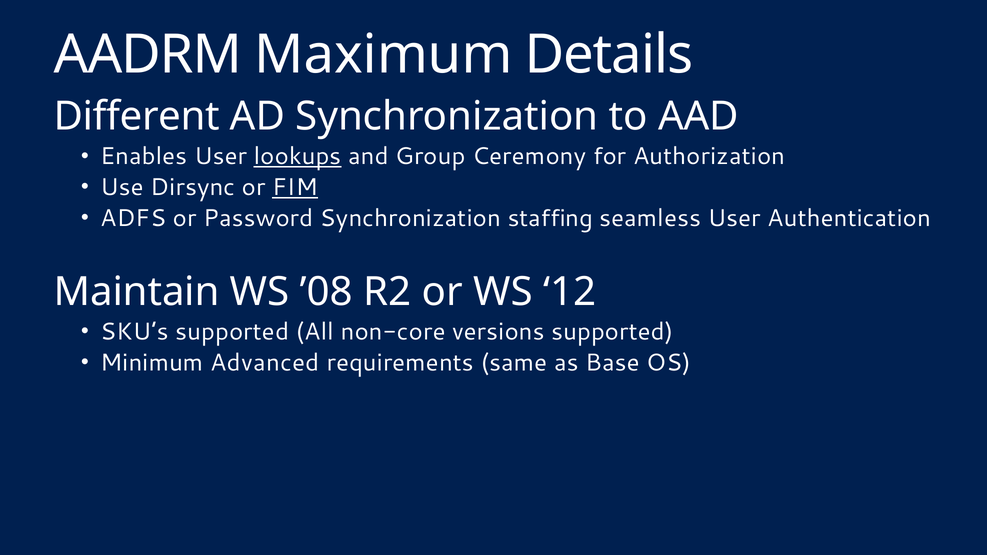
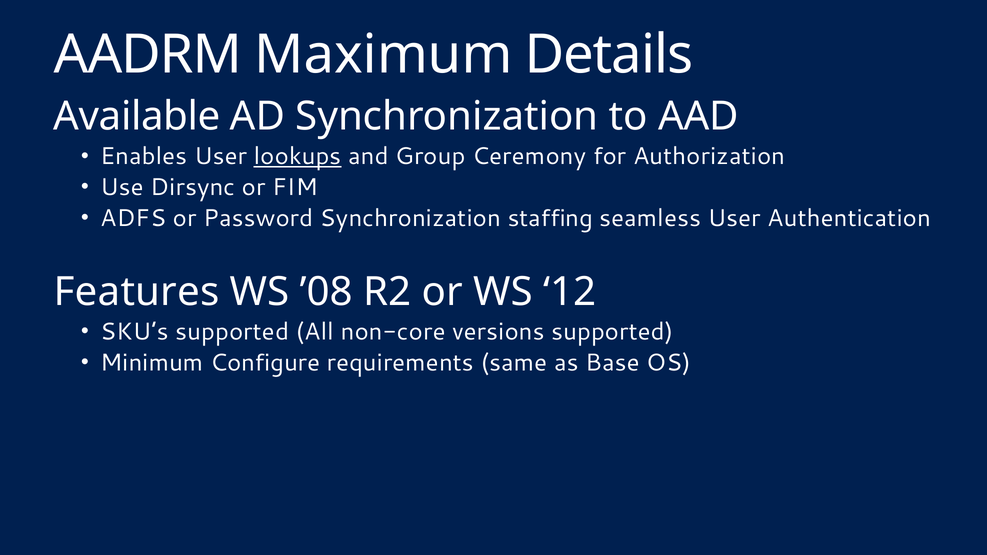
Different: Different -> Available (137, 117)
FIM underline: present -> none (295, 187)
Maintain: Maintain -> Features (137, 292)
Advanced: Advanced -> Configure (265, 363)
